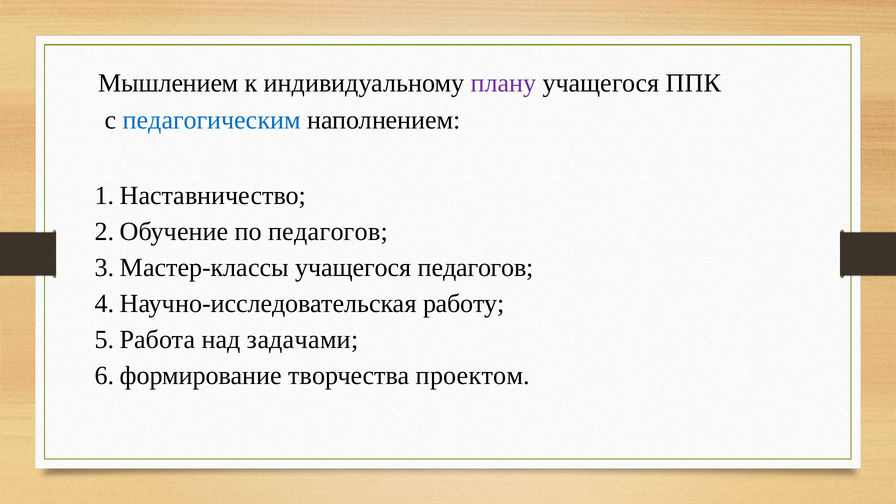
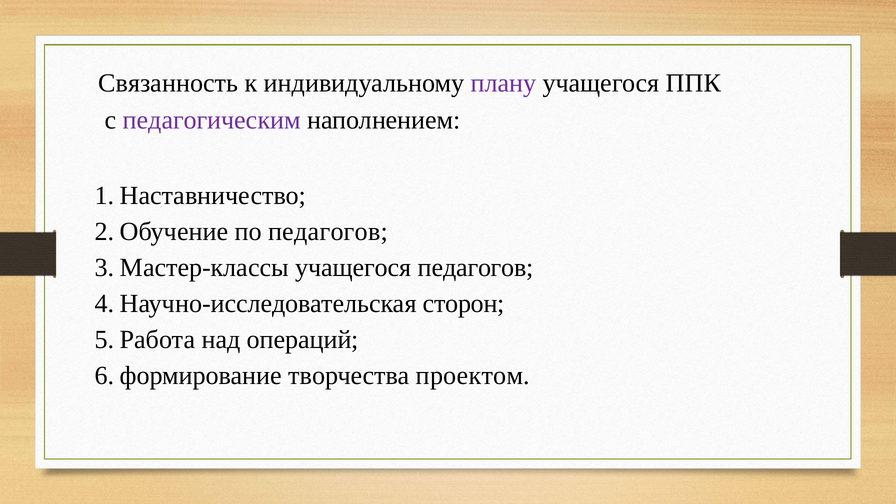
Мышлением: Мышлением -> Связанность (168, 83)
педагогическим colour: blue -> purple (212, 120)
работу: работу -> сторон (464, 304)
задачами: задачами -> операций (303, 340)
